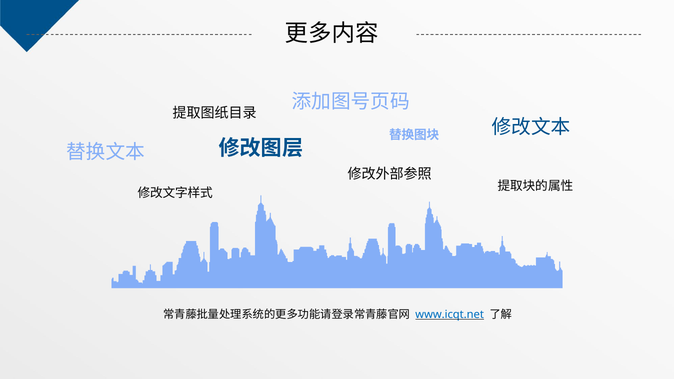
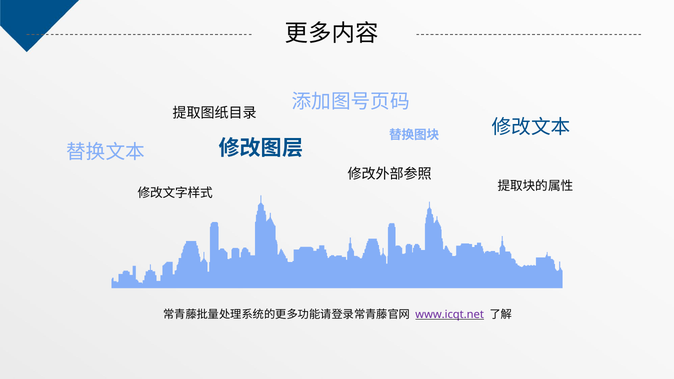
www.icqt.net colour: blue -> purple (450, 314)
